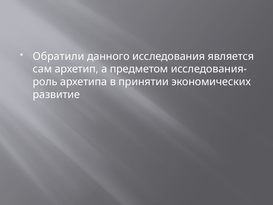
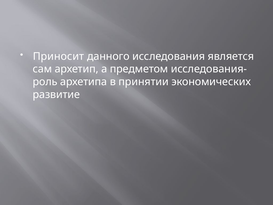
Обратили: Обратили -> Приносит (58, 56)
